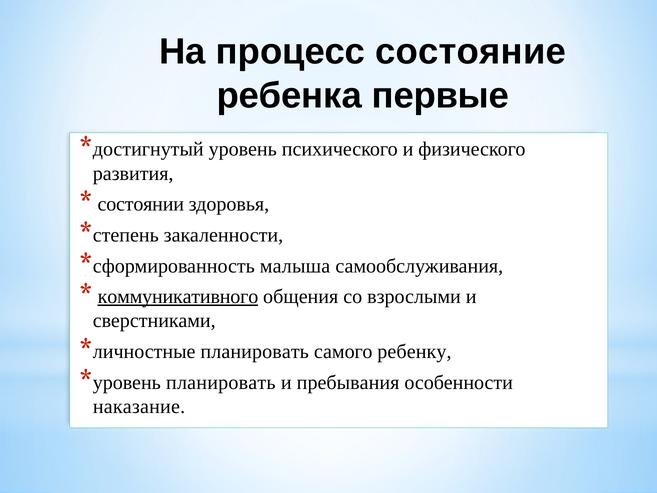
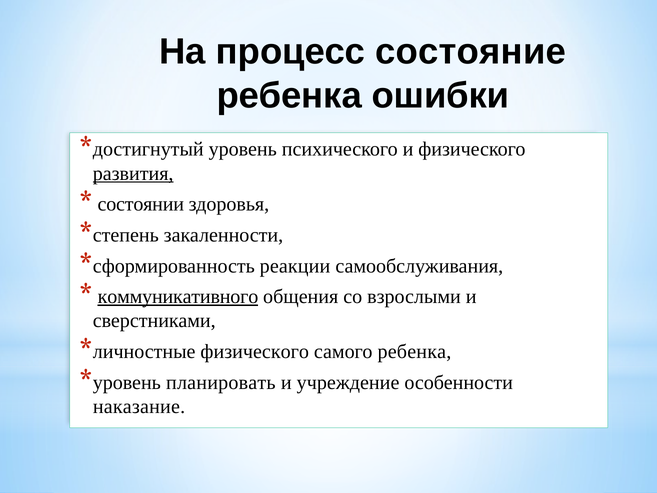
первые: первые -> ошибки (441, 95)
развития underline: none -> present (133, 173)
малыша: малыша -> реакции (295, 266)
планировать: планировать -> физического (255, 351)
самого ребенку: ребенку -> ребенка (414, 351)
пребывания: пребывания -> учреждение (348, 382)
